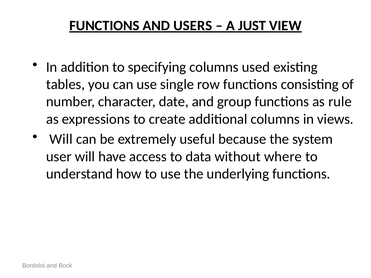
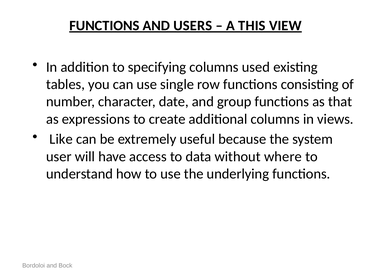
JUST: JUST -> THIS (252, 26)
rule: rule -> that (340, 102)
Will: Will -> Like (61, 139)
